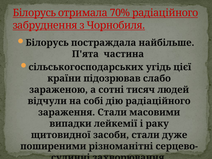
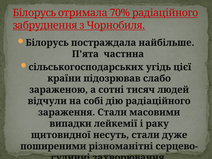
засоби: засоби -> несуть (111, 135)
